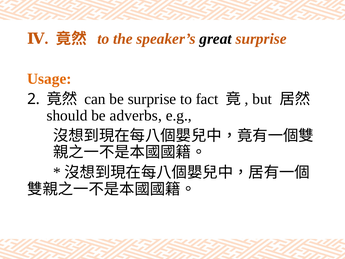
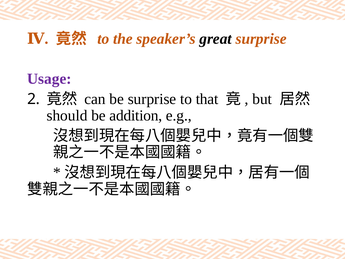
Usage colour: orange -> purple (49, 79)
fact: fact -> that (207, 99)
adverbs: adverbs -> addition (136, 116)
